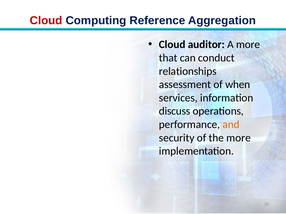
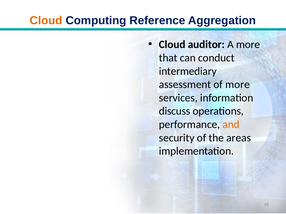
Cloud colour: red -> orange (46, 21)
relationships: relationships -> intermediary (188, 71)
of when: when -> more (238, 85)
the more: more -> areas (239, 138)
